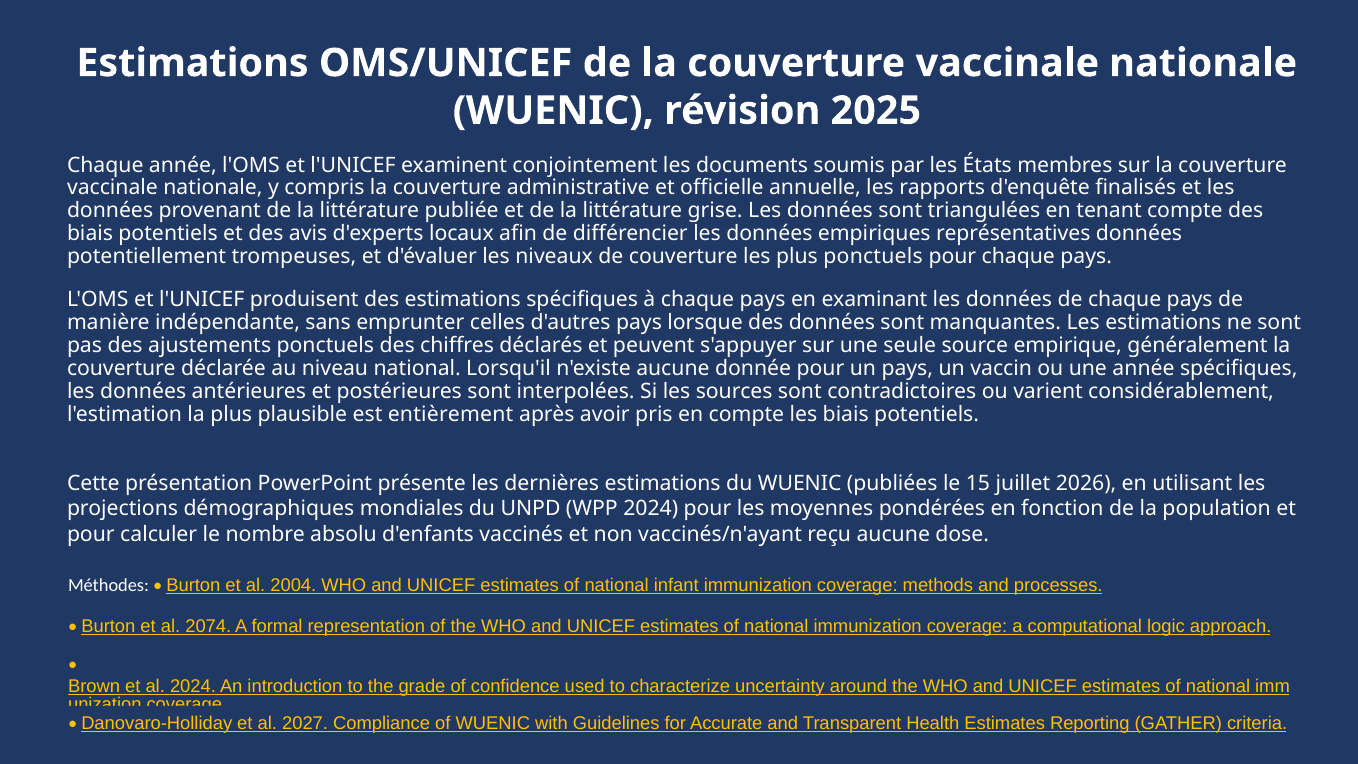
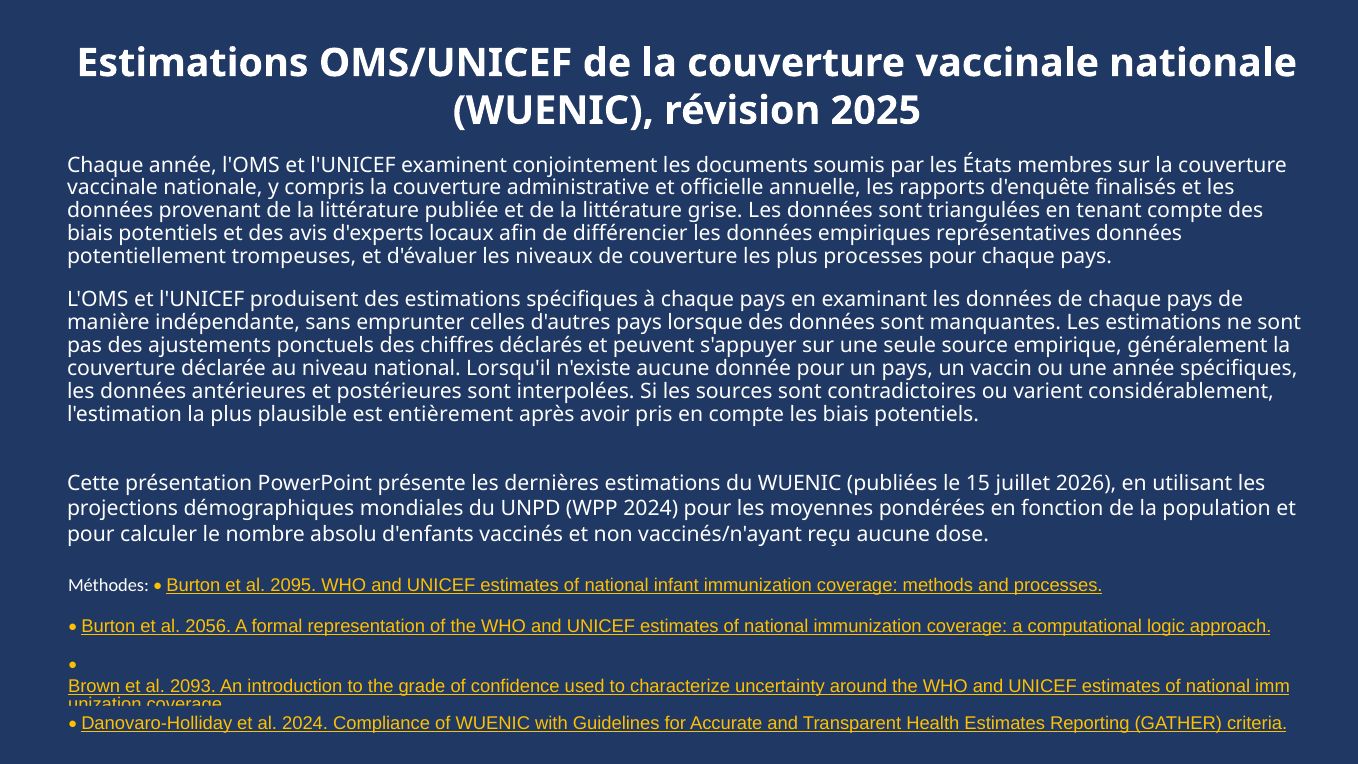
plus ponctuels: ponctuels -> processes (873, 257)
2004: 2004 -> 2095 (293, 586)
2074: 2074 -> 2056 (208, 626)
al 2024: 2024 -> 2093 (193, 686)
al 2027: 2027 -> 2024 (305, 723)
